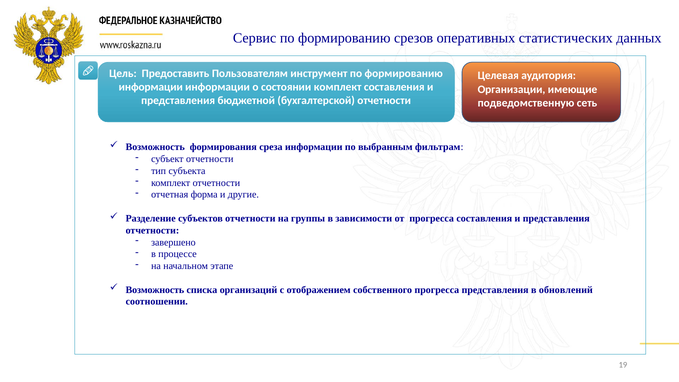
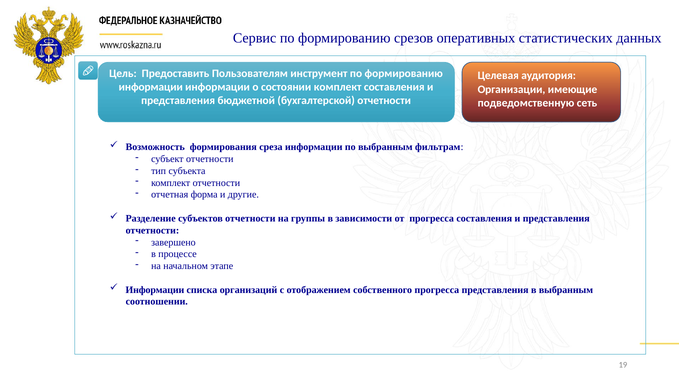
Возможность: Возможность -> Информации (155, 290)
в обновлений: обновлений -> выбранным (566, 290)
